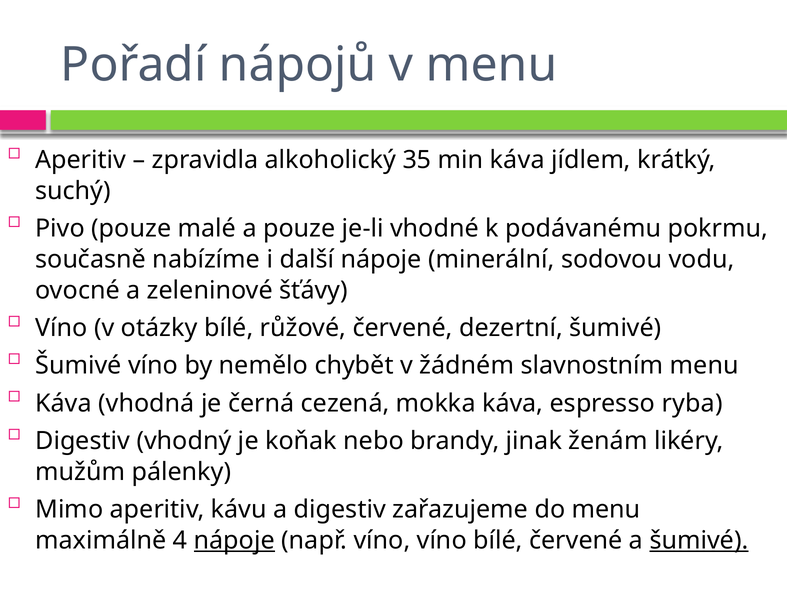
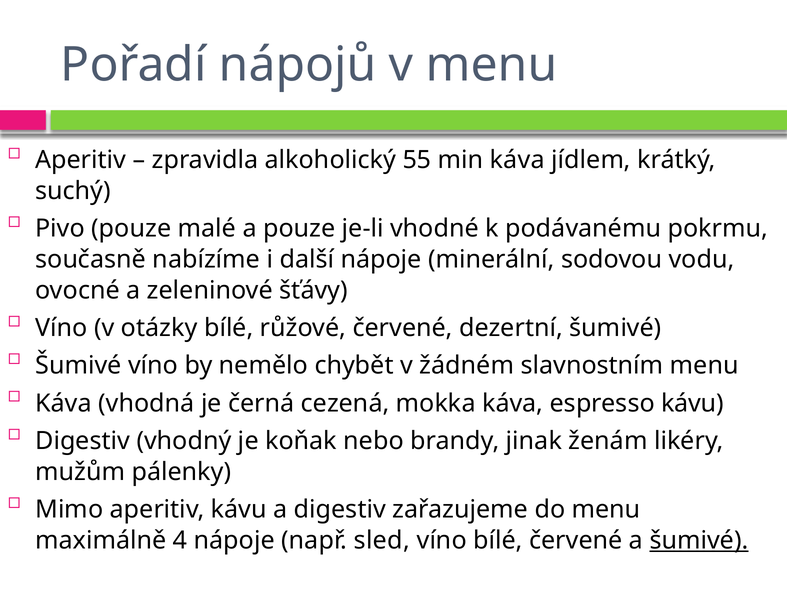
35: 35 -> 55 (417, 160)
espresso ryba: ryba -> kávu (692, 404)
nápoje underline: present -> none (234, 541)
např víno: víno -> sled (382, 541)
